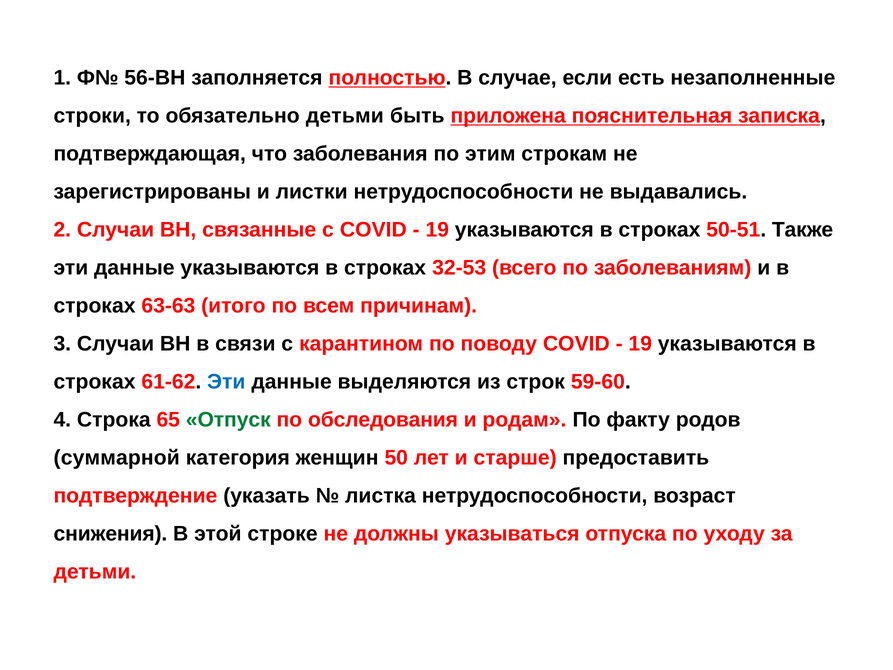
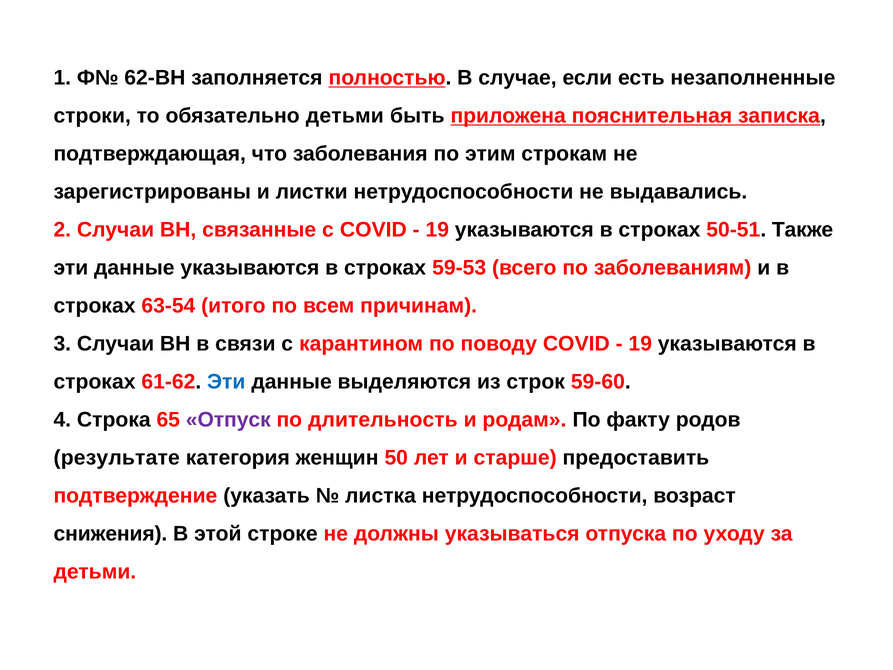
56-ВН: 56-ВН -> 62-ВН (155, 78)
32-53: 32-53 -> 59-53 (459, 268)
63-63: 63-63 -> 63-54 (168, 306)
Отпуск colour: green -> purple (228, 420)
обследования: обследования -> длительность (383, 420)
суммарной: суммарной -> результате (117, 458)
